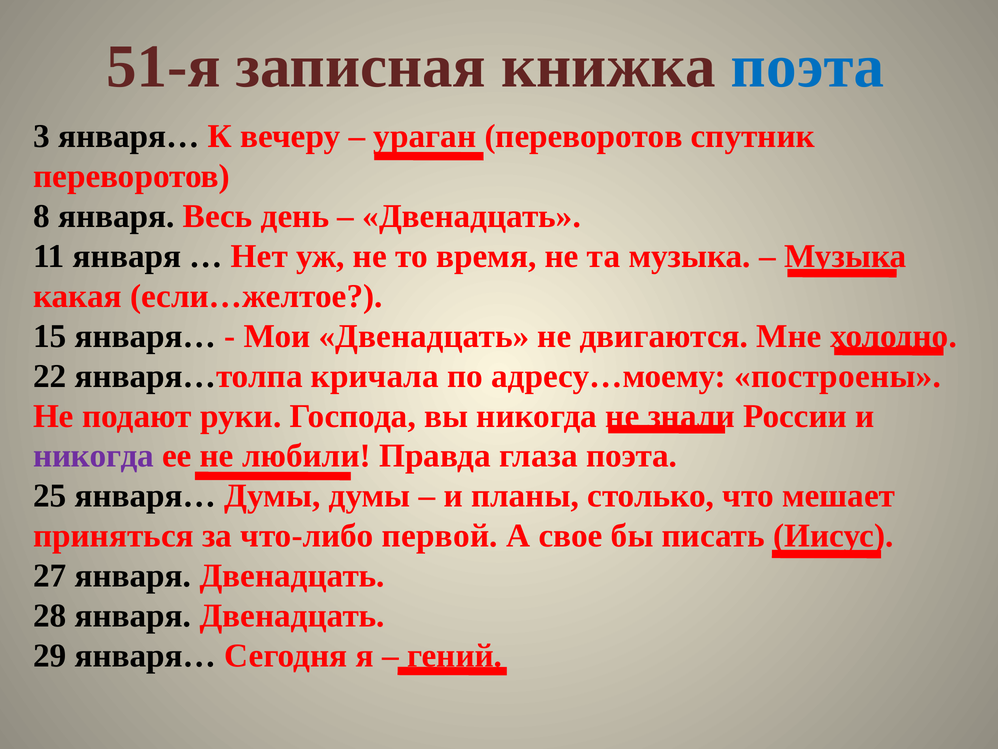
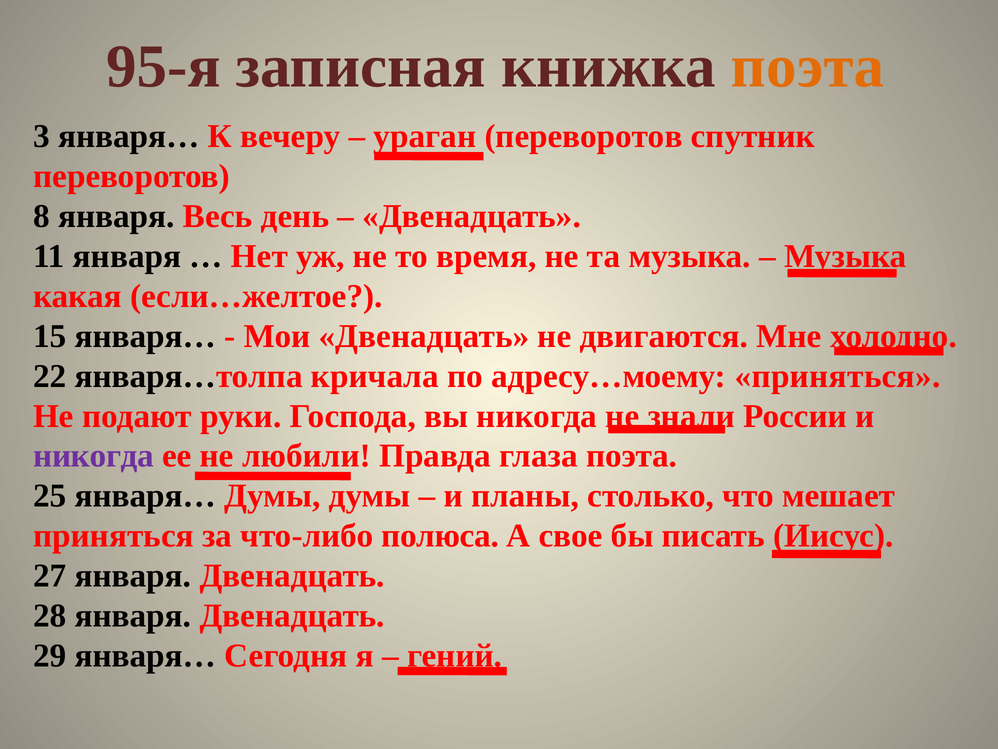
51-я: 51-я -> 95-я (163, 67)
поэта colour: blue -> orange (808, 67)
адресу…моему построены: построены -> приняться (838, 376)
первой: первой -> полюса (440, 536)
